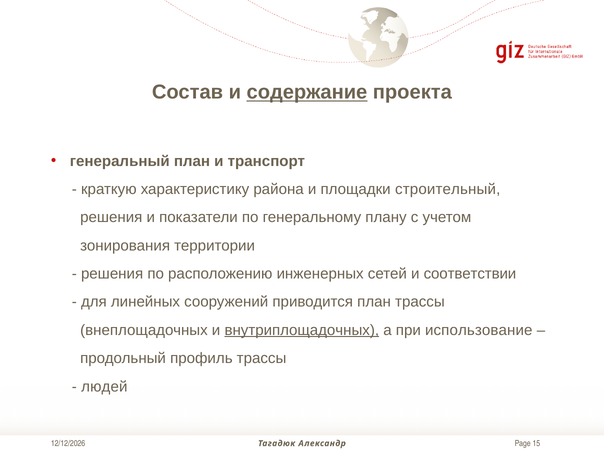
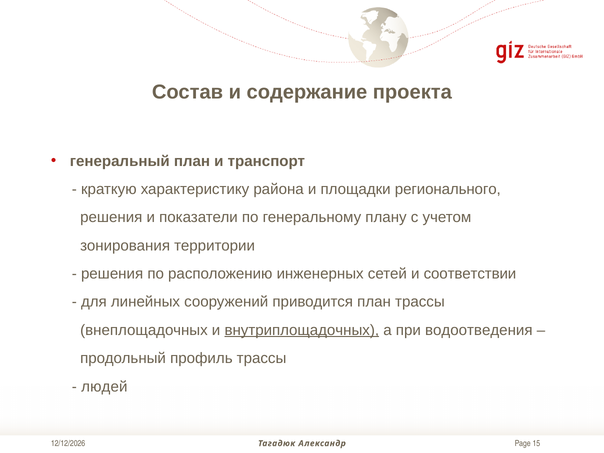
содержание underline: present -> none (307, 92)
строительный: строительный -> регионального (448, 189)
использование: использование -> водоотведения (479, 330)
